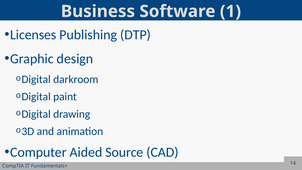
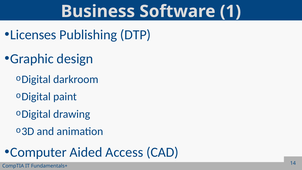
Source: Source -> Access (124, 152)
